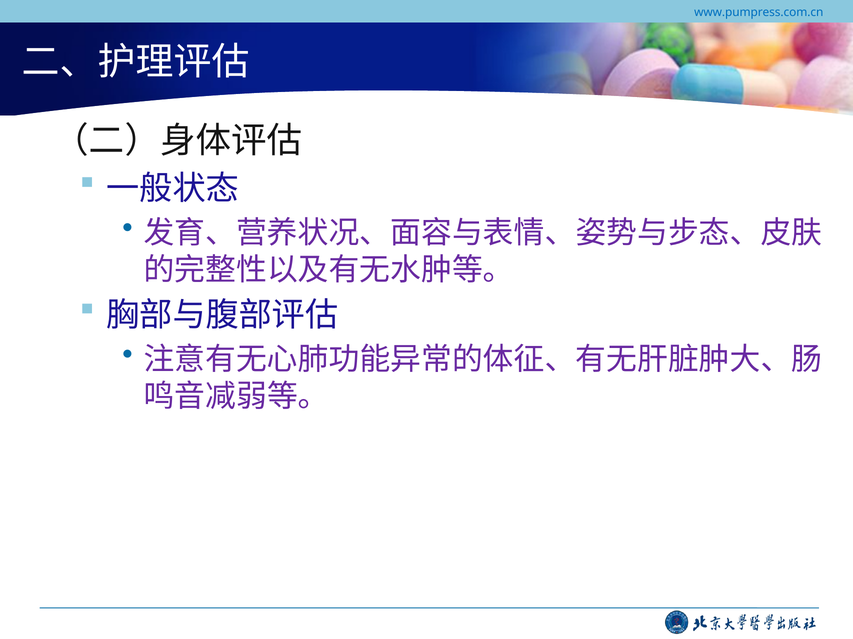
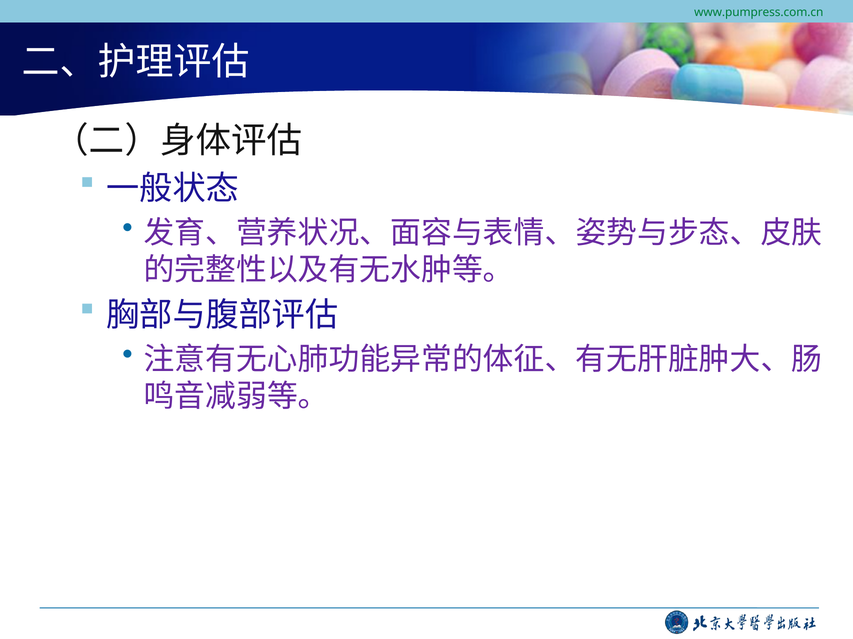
www.pumpress.com.cn colour: blue -> green (759, 12)
